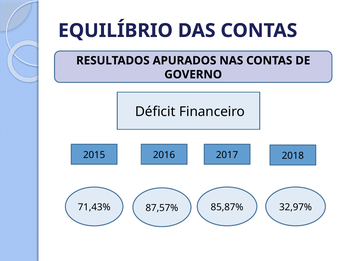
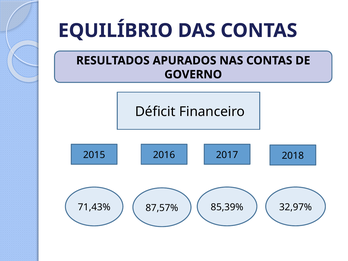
85,87%: 85,87% -> 85,39% (227, 207)
